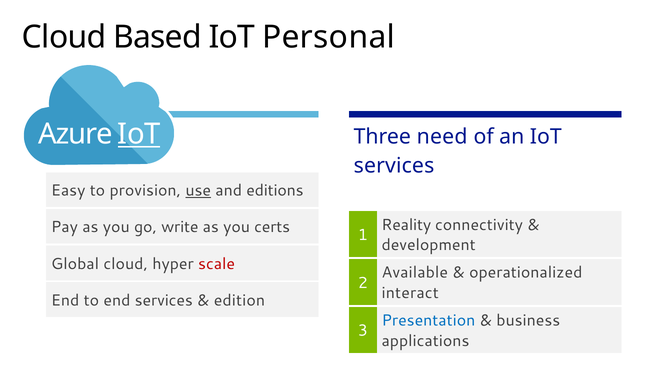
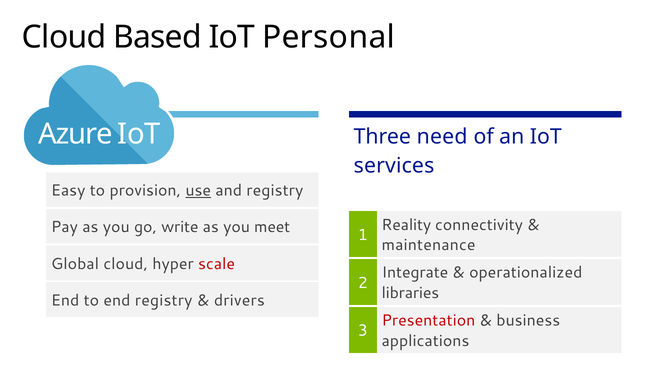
IoT underline: present -> none (139, 134)
and editions: editions -> registry (275, 190)
certs: certs -> meet (272, 227)
development: development -> maintenance (429, 245)
Available: Available -> Integrate (415, 272)
interact: interact -> libraries (410, 293)
end services: services -> registry (164, 300)
edition: edition -> drivers (239, 300)
Presentation colour: blue -> red (428, 320)
